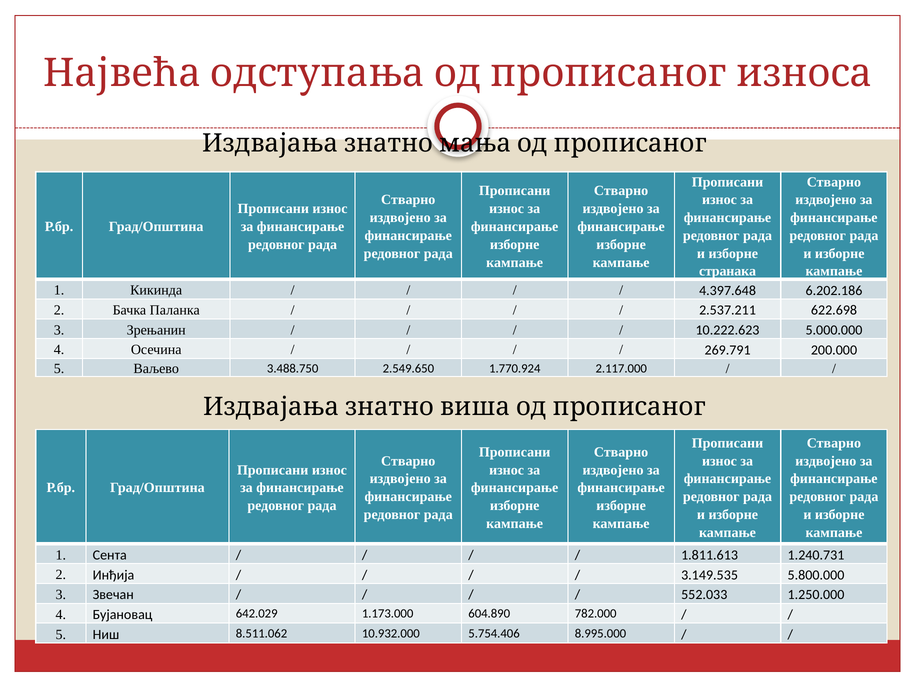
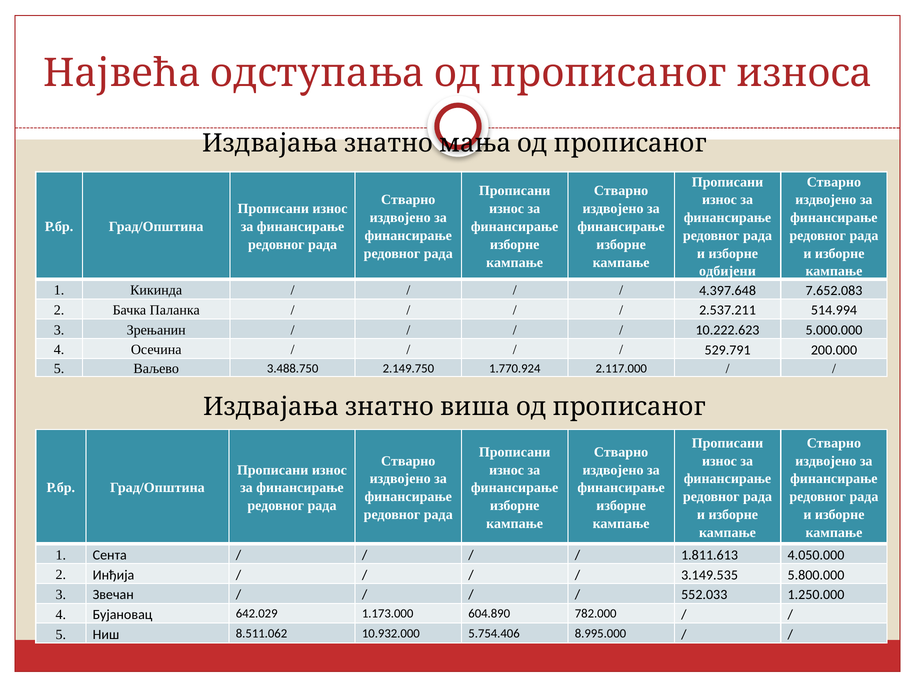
странака: странака -> одбијени (727, 271)
6.202.186: 6.202.186 -> 7.652.083 (834, 290)
622.698: 622.698 -> 514.994 (834, 310)
269.791: 269.791 -> 529.791 (728, 350)
2.549.650: 2.549.650 -> 2.149.750 (408, 369)
1.240.731: 1.240.731 -> 4.050.000 (816, 555)
